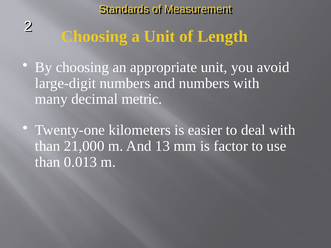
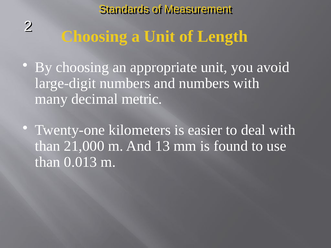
factor: factor -> found (231, 146)
